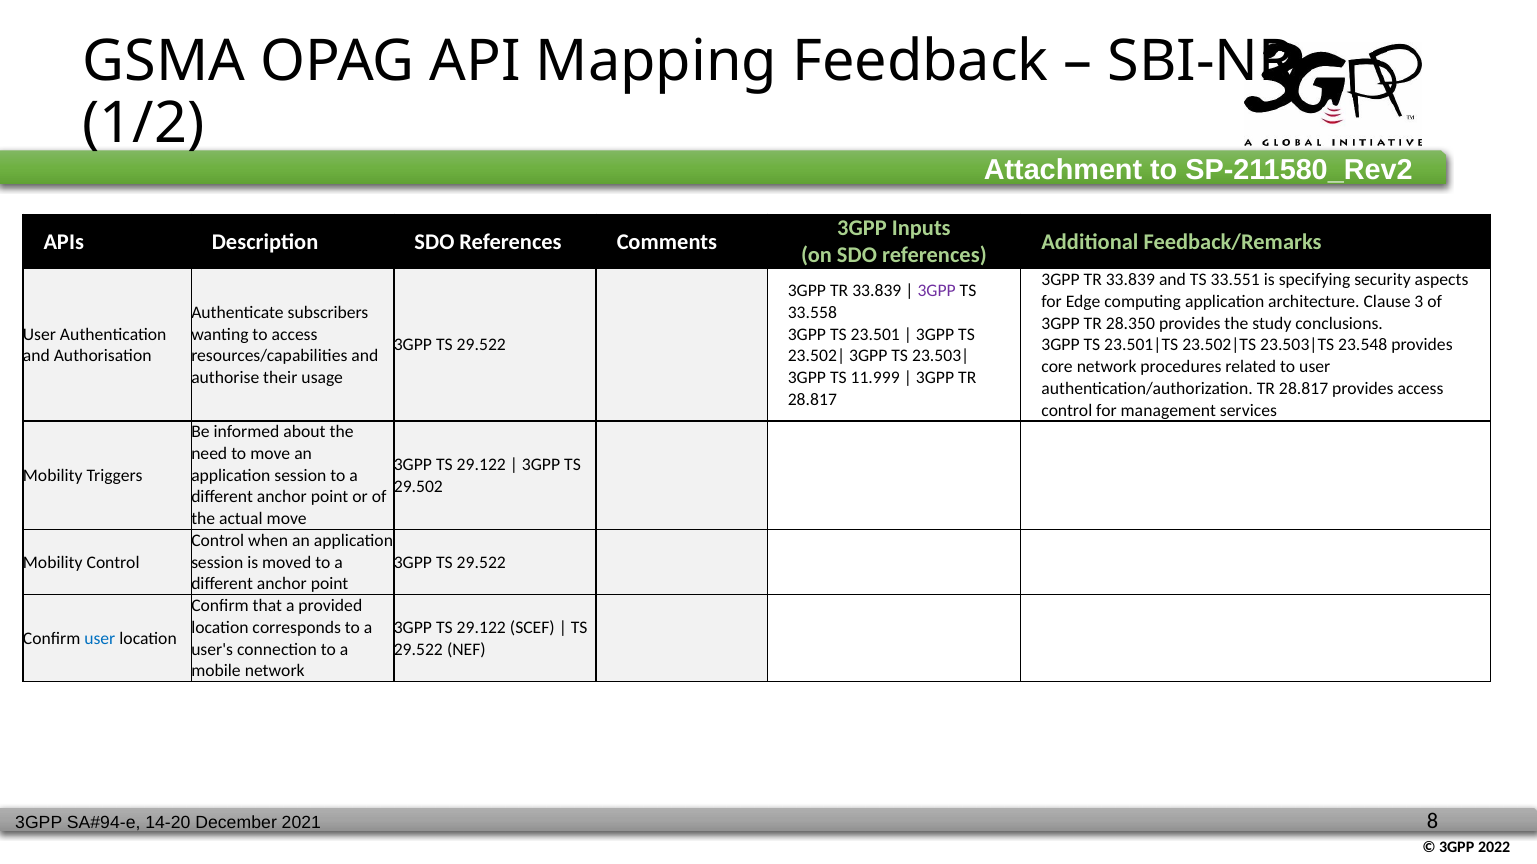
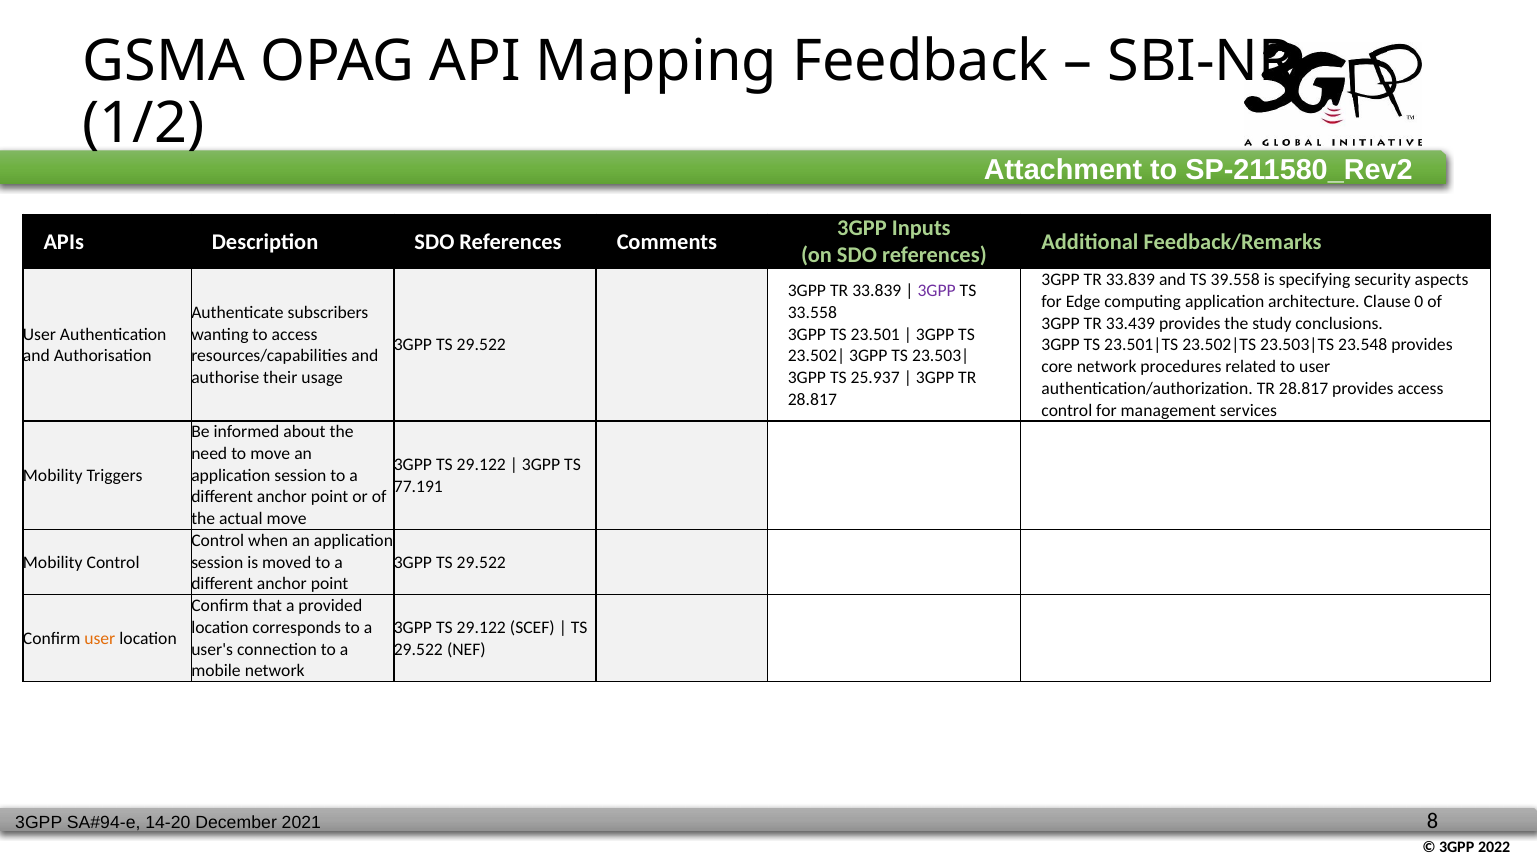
33.551: 33.551 -> 39.558 (1235, 280)
3: 3 -> 0 (1419, 302)
28.350: 28.350 -> 33.439 (1130, 324)
11.999: 11.999 -> 25.937 (875, 378)
29.502: 29.502 -> 77.191 (418, 487)
user colour: blue -> orange (100, 639)
